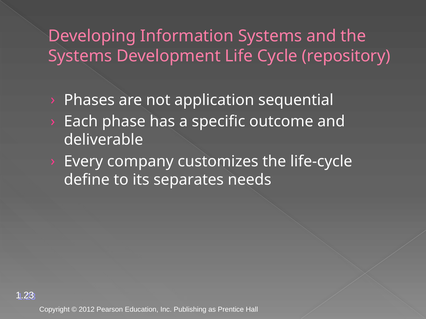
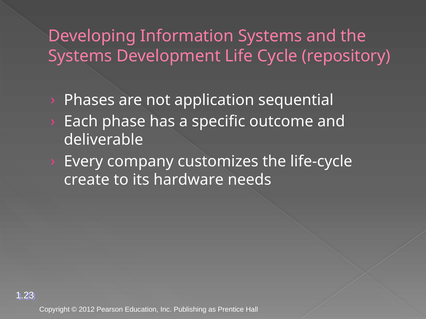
define: define -> create (87, 180)
separates: separates -> hardware (189, 180)
